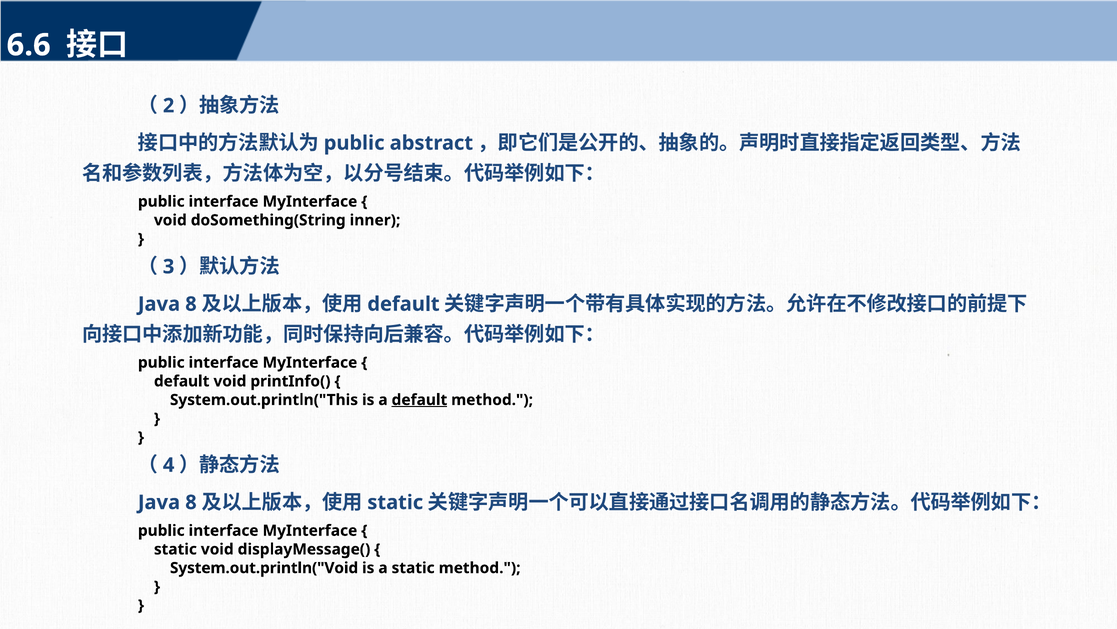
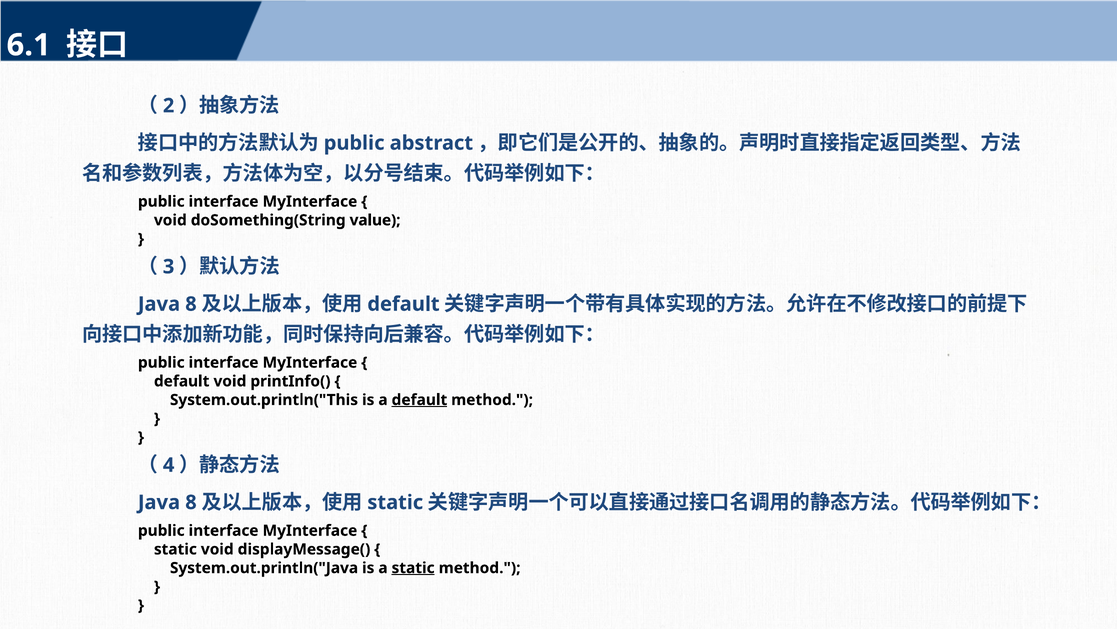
6.6: 6.6 -> 6.1 (29, 45)
inner: inner -> value (375, 220)
System.out.println("Void: System.out.println("Void -> System.out.println("Java (264, 567)
static underline: none -> present (413, 567)
